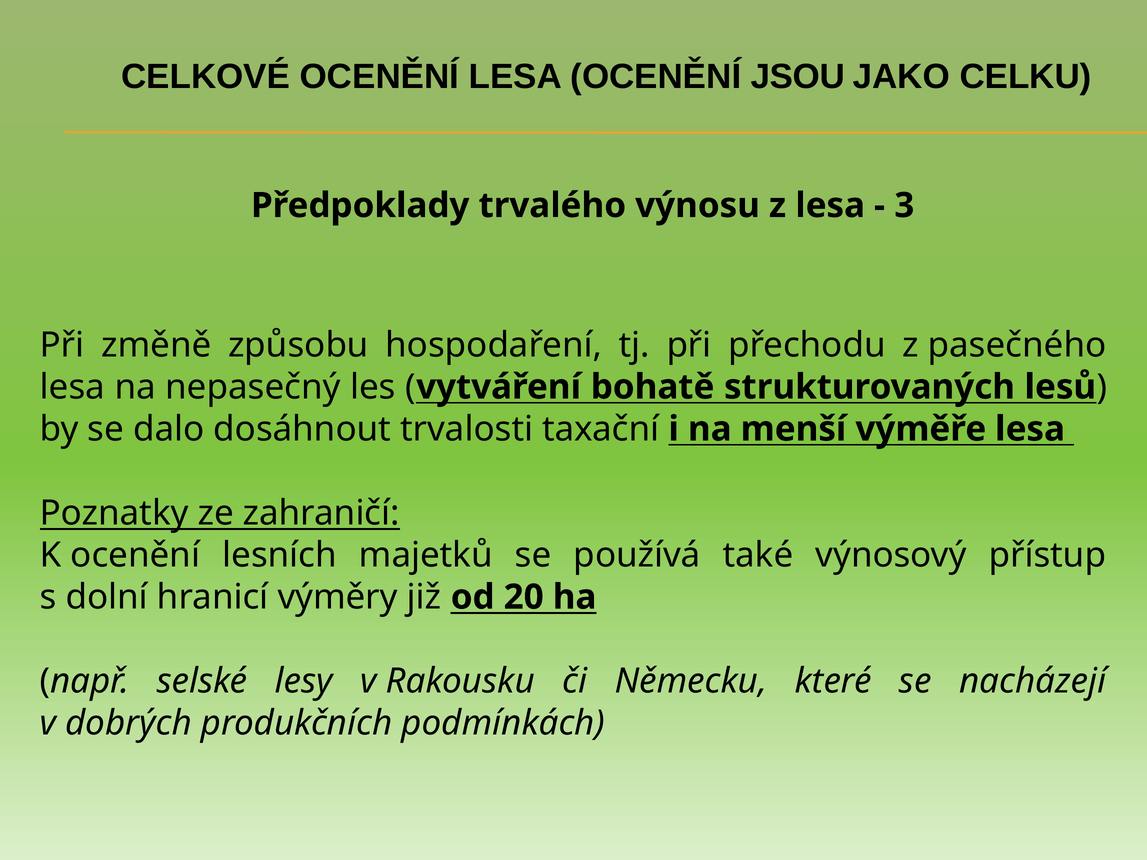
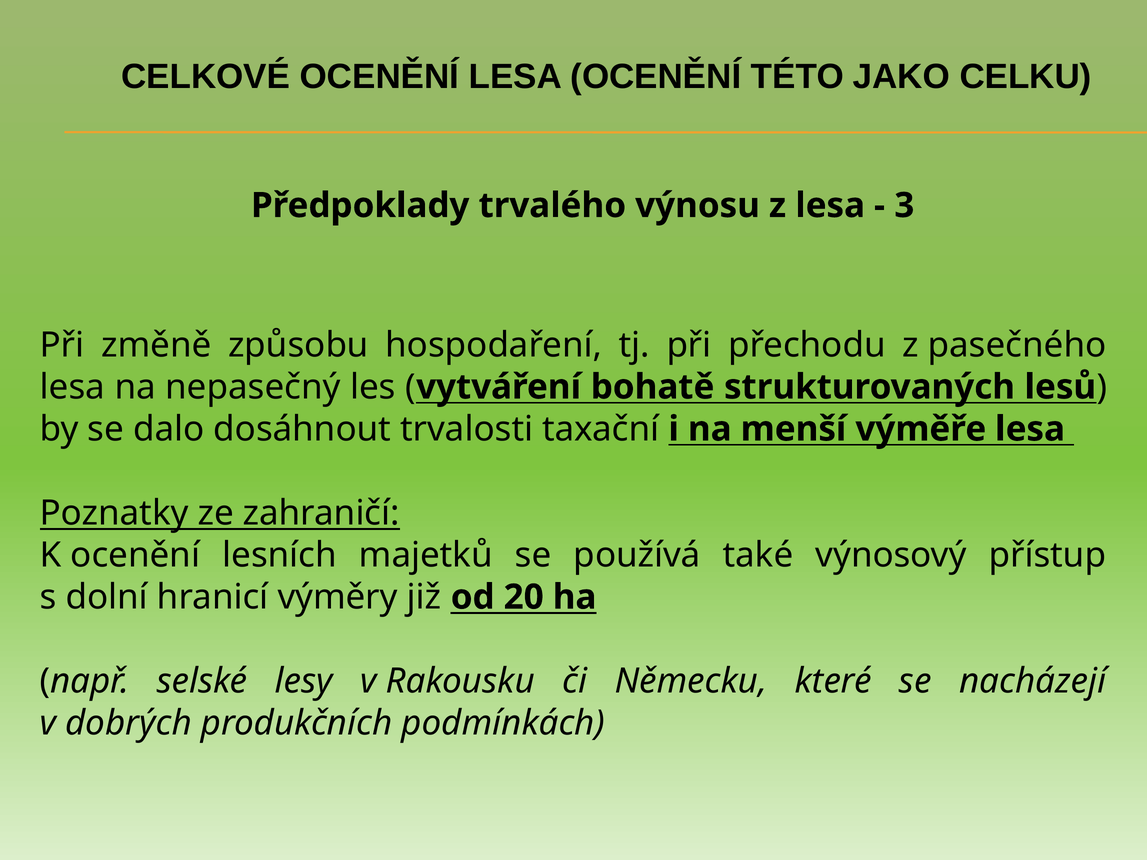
JSOU: JSOU -> TÉTO (798, 76)
